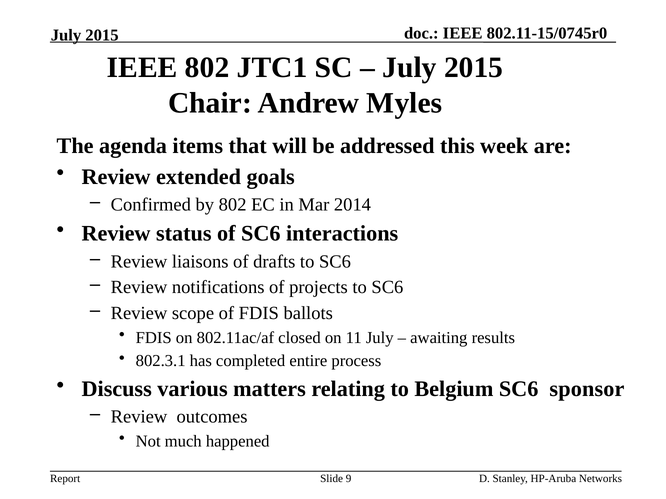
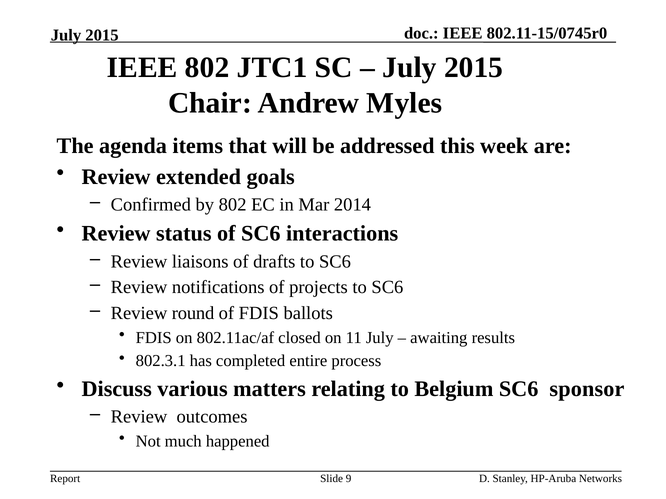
scope: scope -> round (193, 314)
